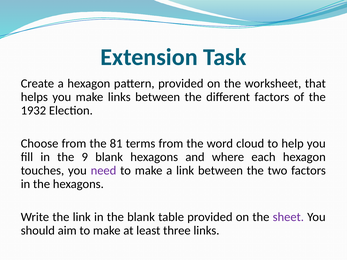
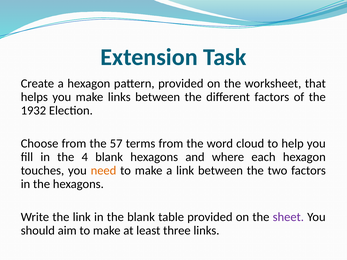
81: 81 -> 57 (116, 144)
9: 9 -> 4 (85, 157)
need colour: purple -> orange (104, 171)
